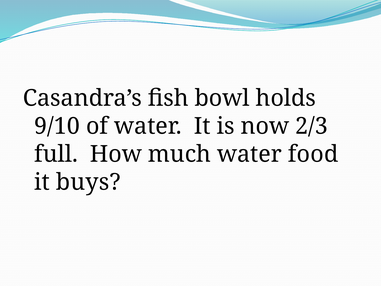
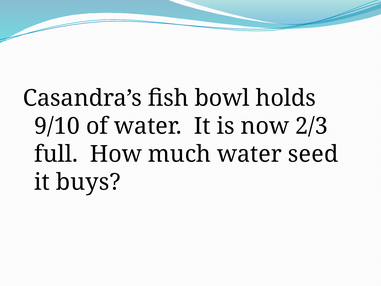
food: food -> seed (313, 154)
